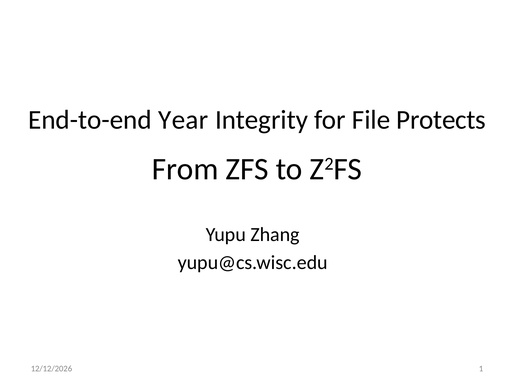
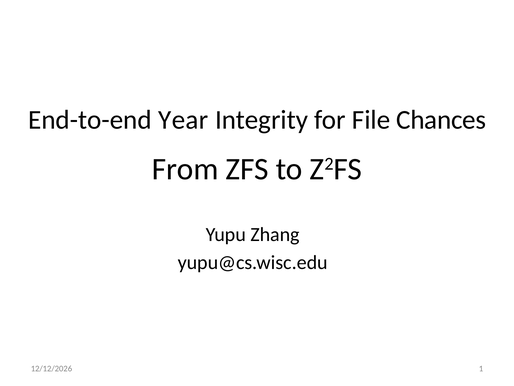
Protects: Protects -> Chances (441, 120)
